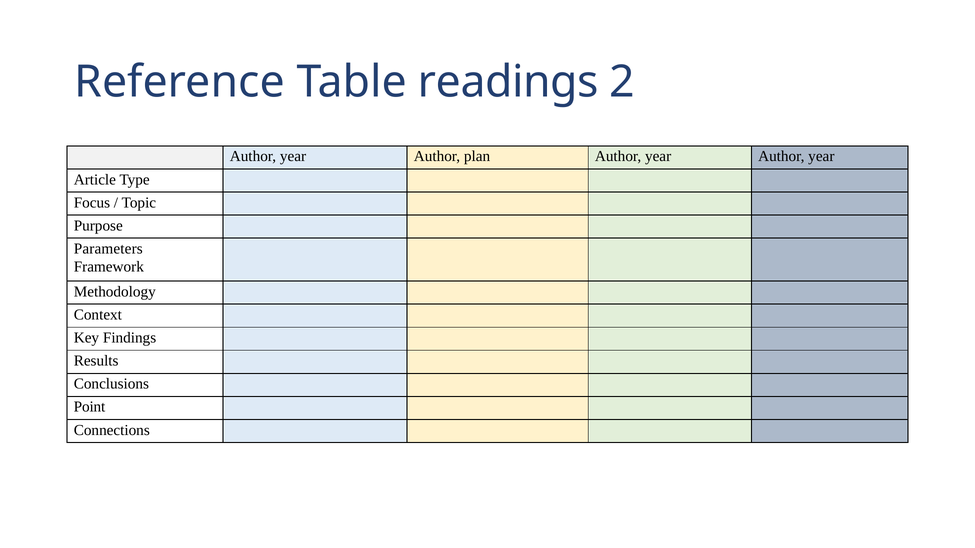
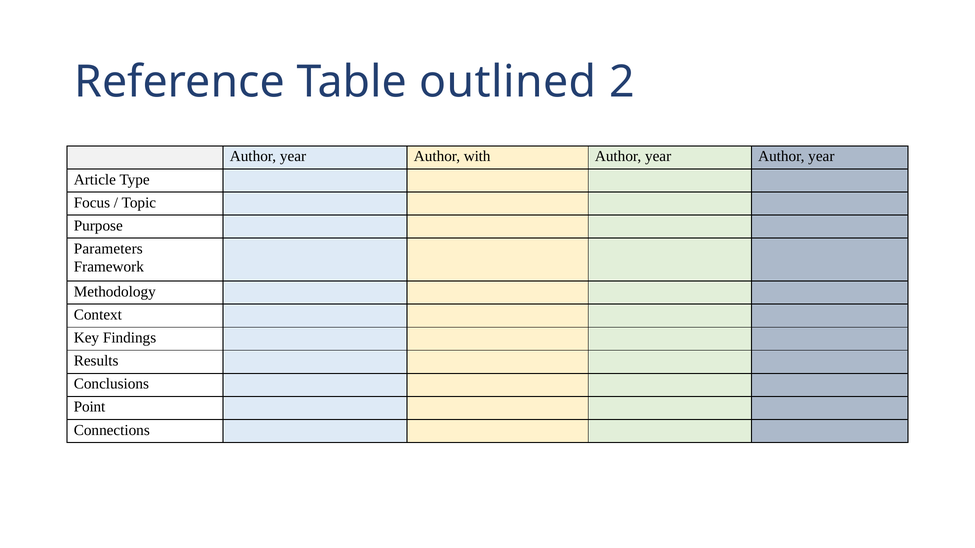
readings: readings -> outlined (508, 82)
plan: plan -> with (477, 157)
